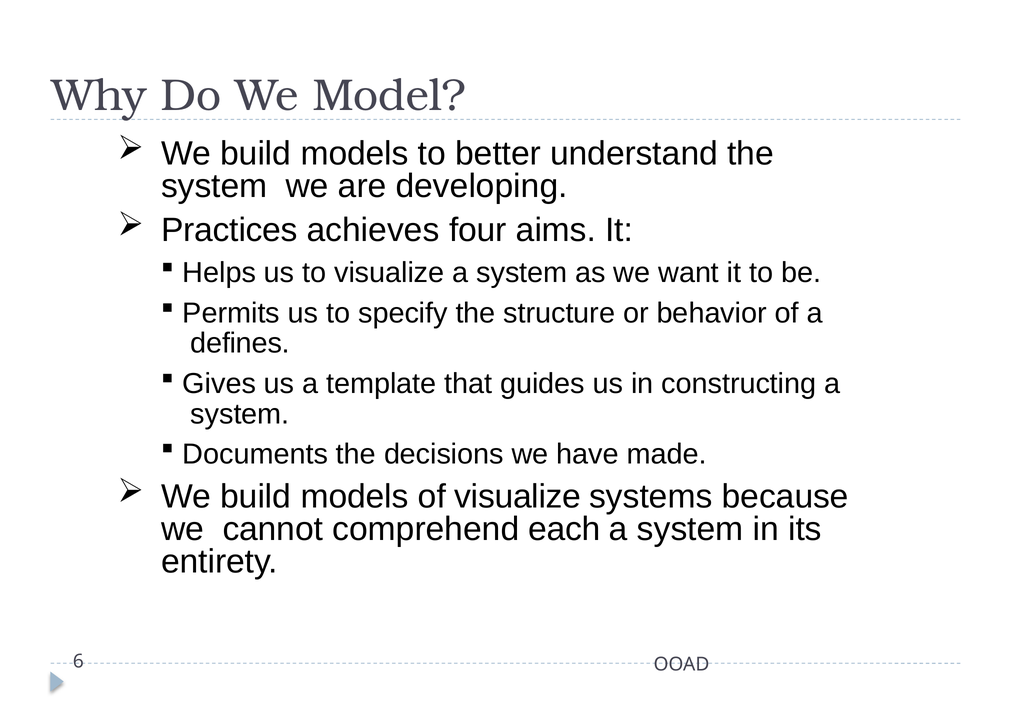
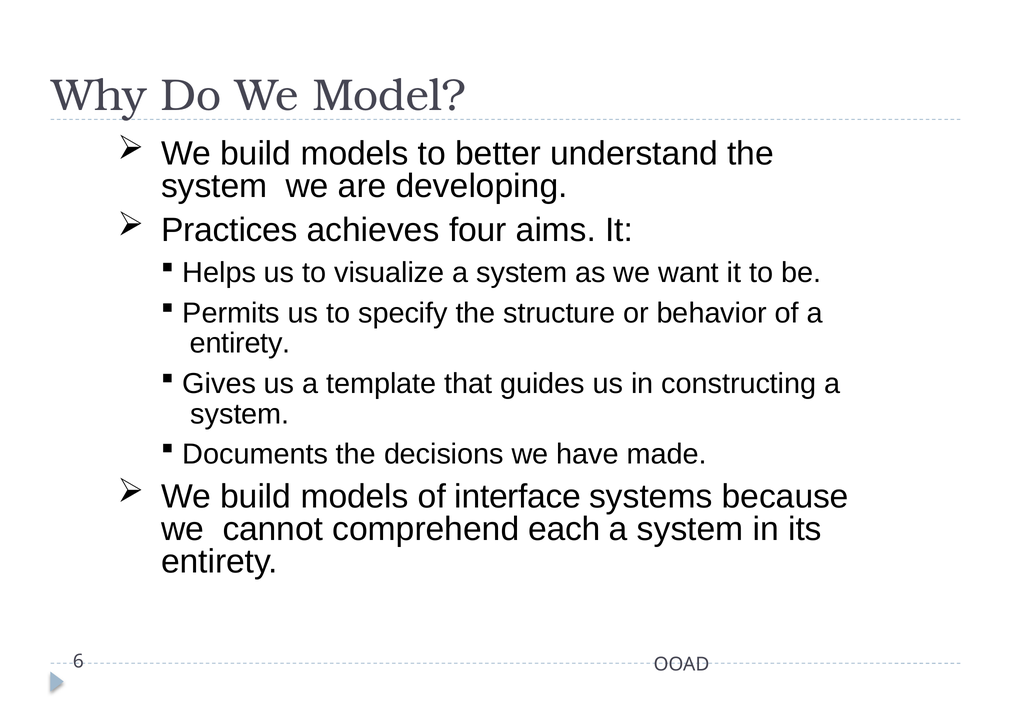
defines: defines -> entirety (240, 344)
of visualize: visualize -> interface (518, 497)
